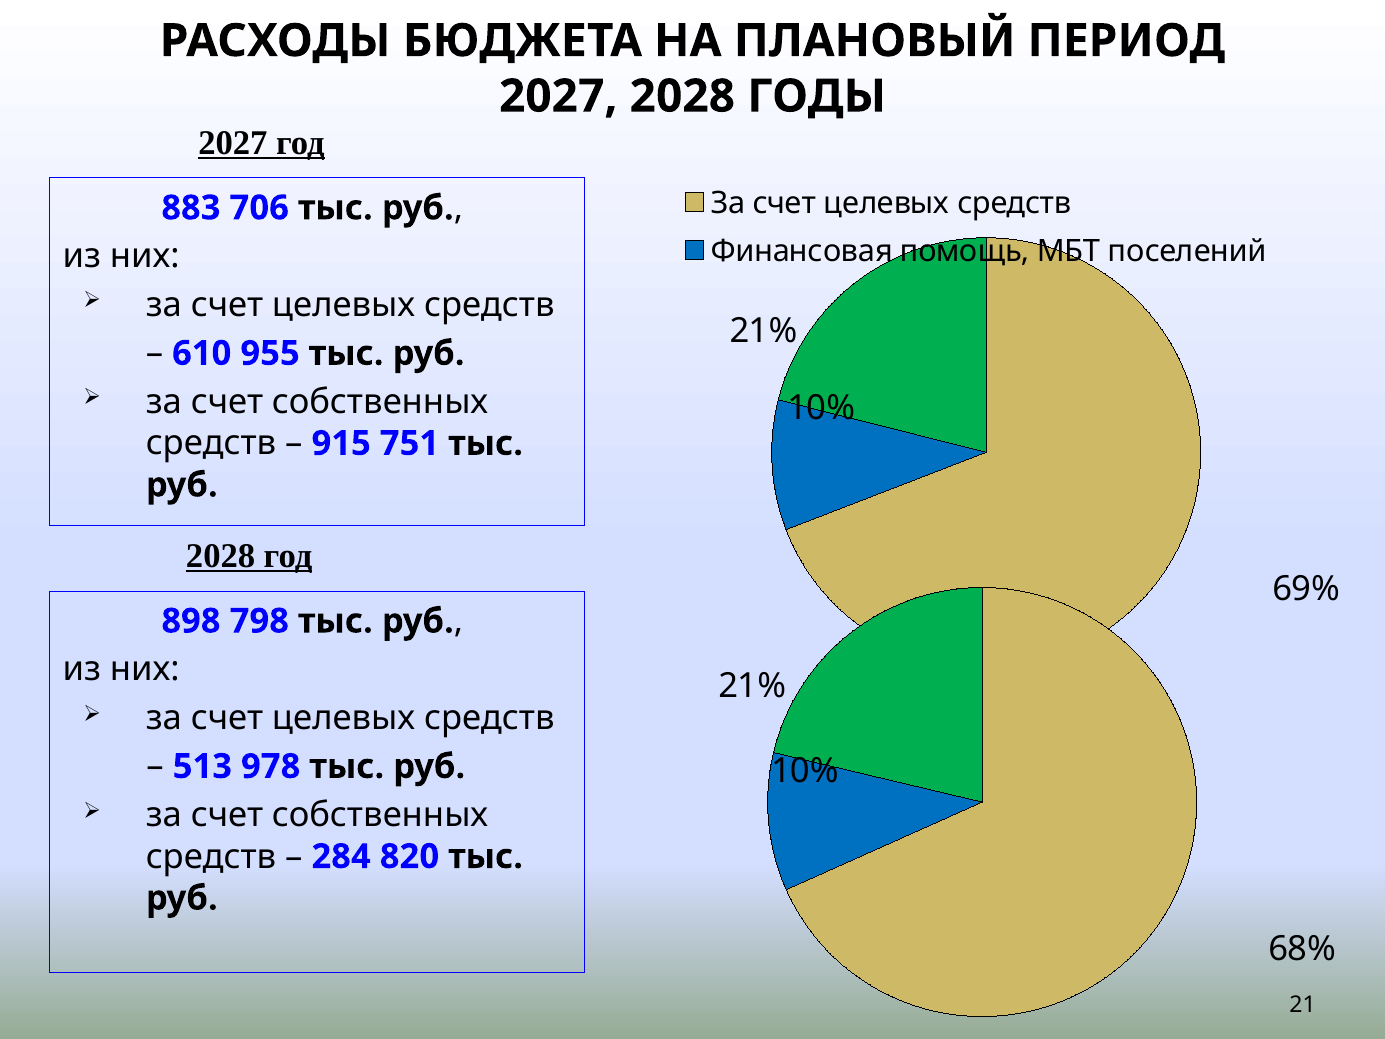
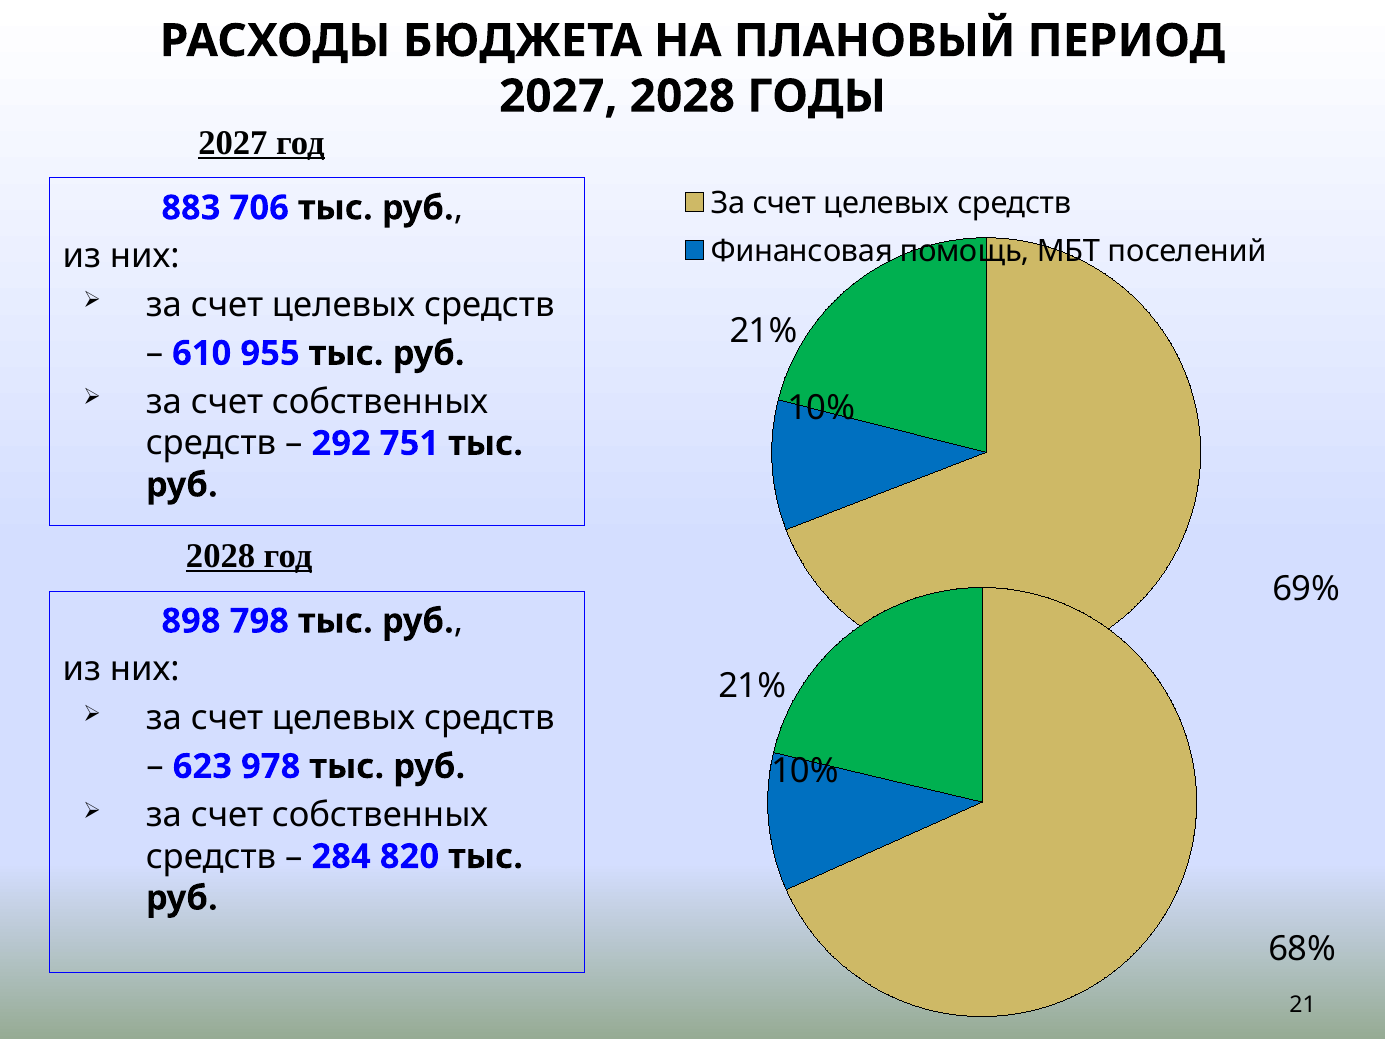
915: 915 -> 292 (341, 443)
513: 513 -> 623 (202, 766)
